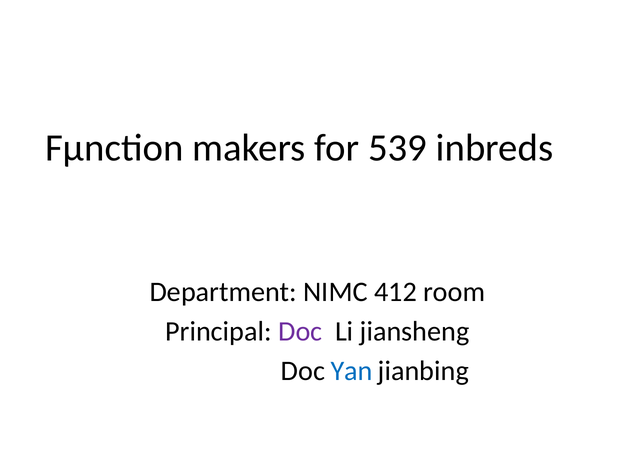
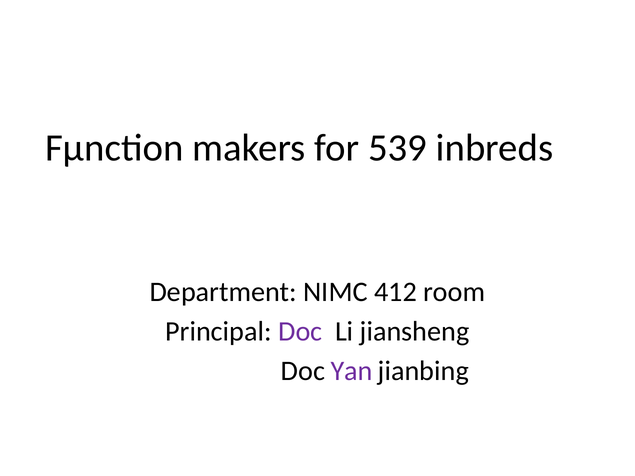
Yan colour: blue -> purple (352, 371)
